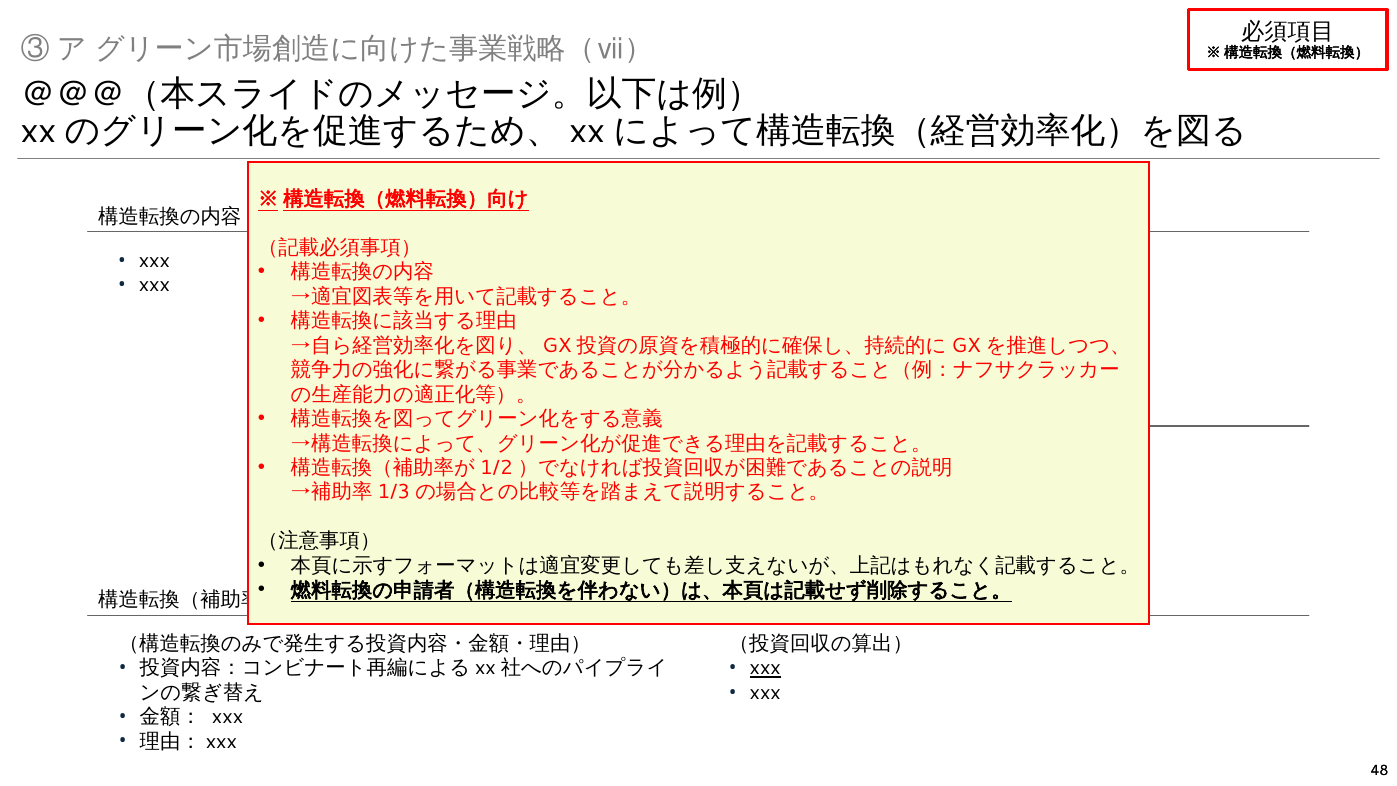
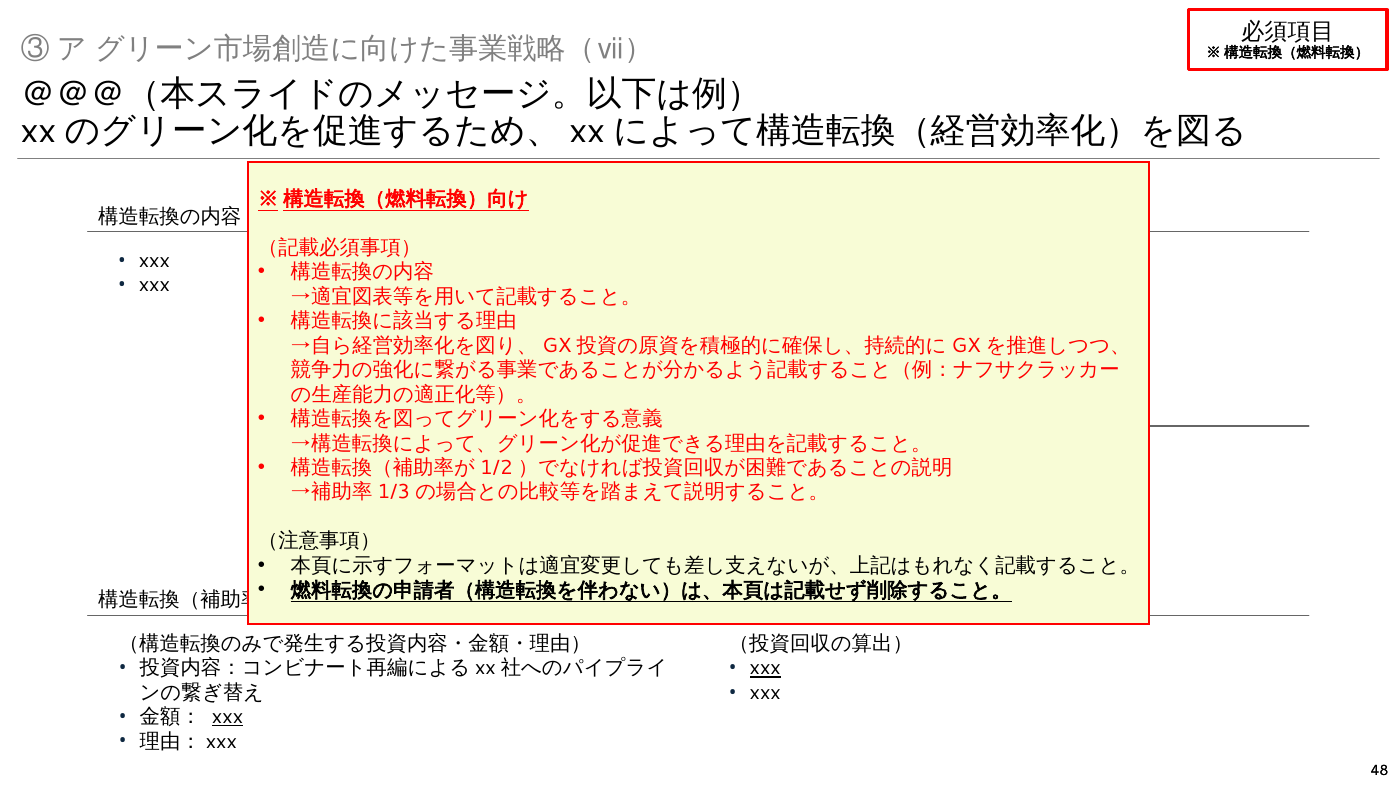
xxx underline: none -> present (228, 717)
